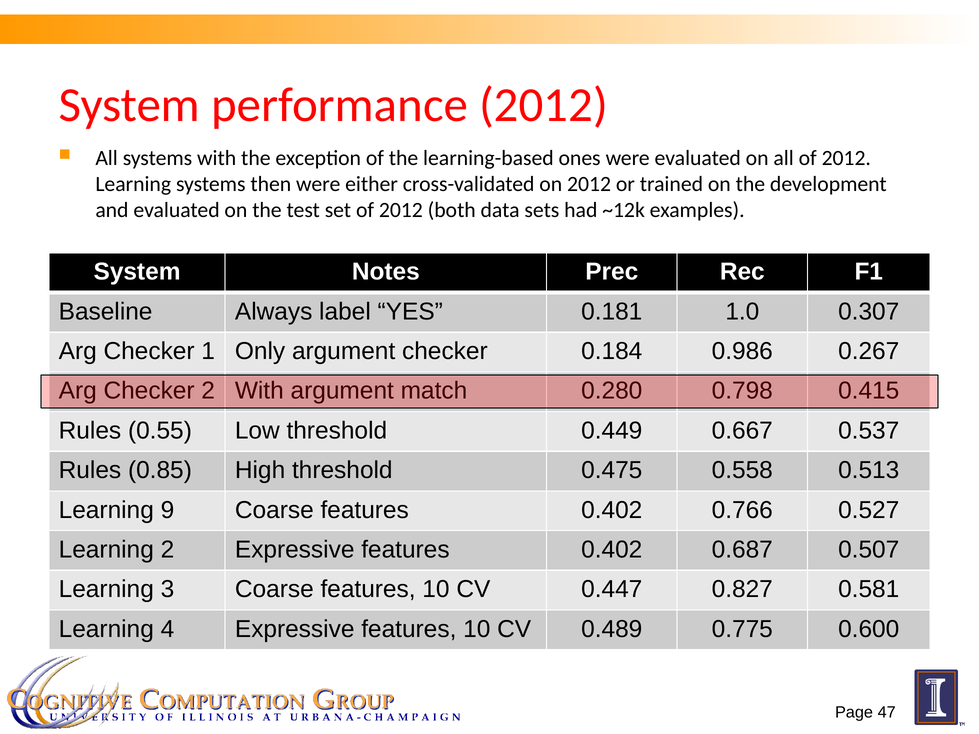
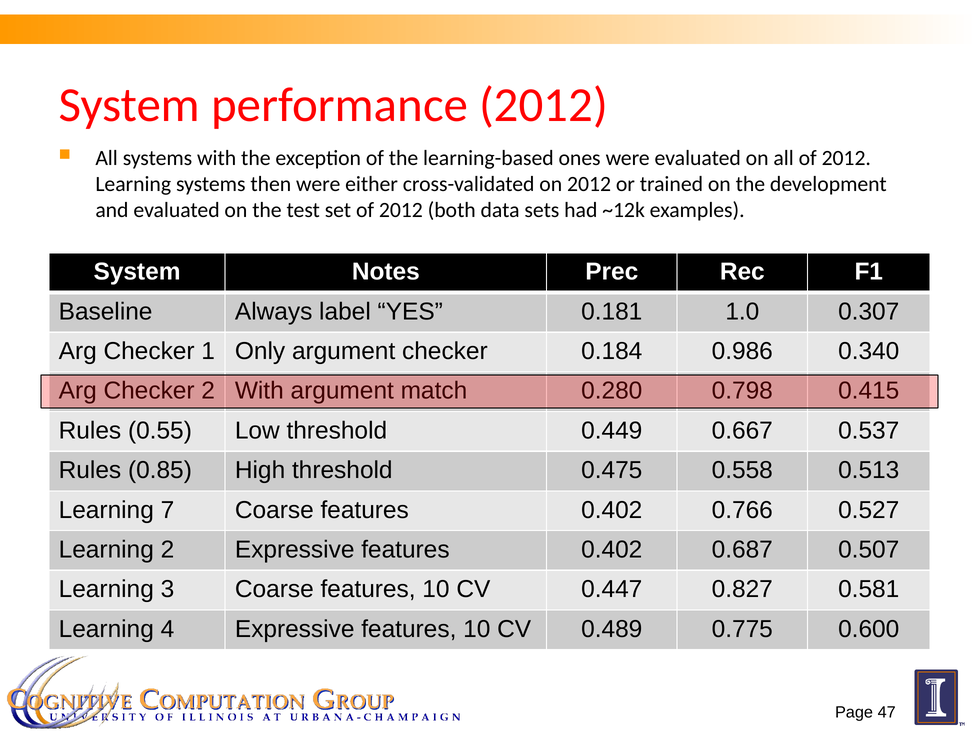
0.267: 0.267 -> 0.340 (869, 351)
9: 9 -> 7 (167, 510)
